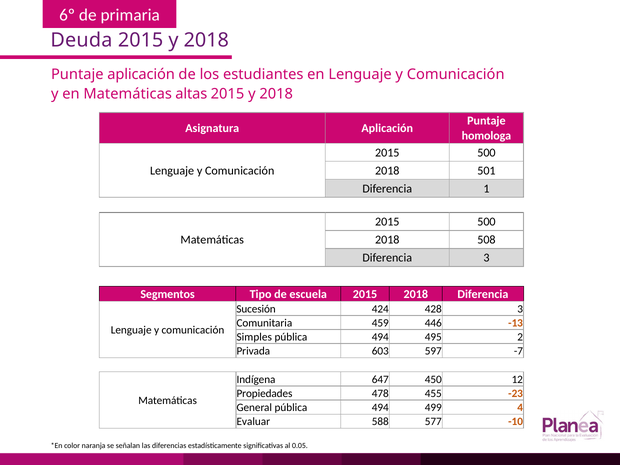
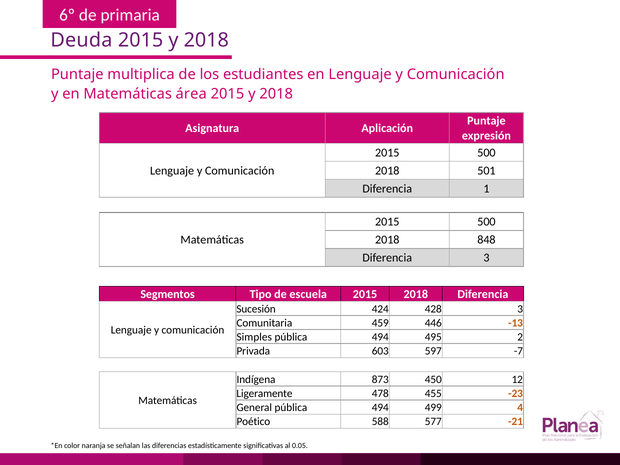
Puntaje aplicación: aplicación -> multiplica (141, 74)
altas: altas -> área (191, 94)
homologa: homologa -> expresión (486, 136)
508: 508 -> 848 (486, 240)
647: 647 -> 873 (380, 379)
Propiedades: Propiedades -> Ligeramente (264, 393)
Evaluar: Evaluar -> Poético (253, 422)
-10: -10 -> -21 (516, 422)
